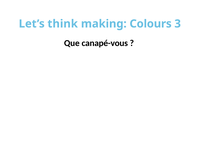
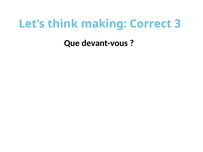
Colours: Colours -> Correct (151, 24)
canapé-vous: canapé-vous -> devant-vous (105, 43)
